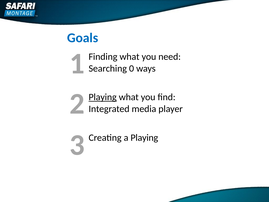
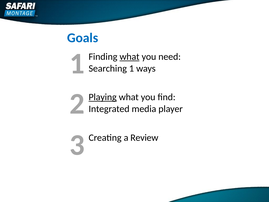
what underline: none -> present (130, 57)
Searching 0: 0 -> 1 (132, 68)
a Playing: Playing -> Review (144, 137)
